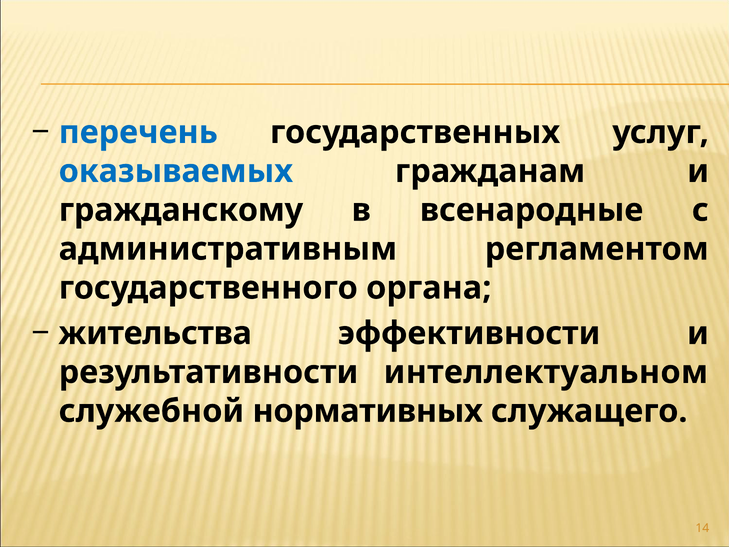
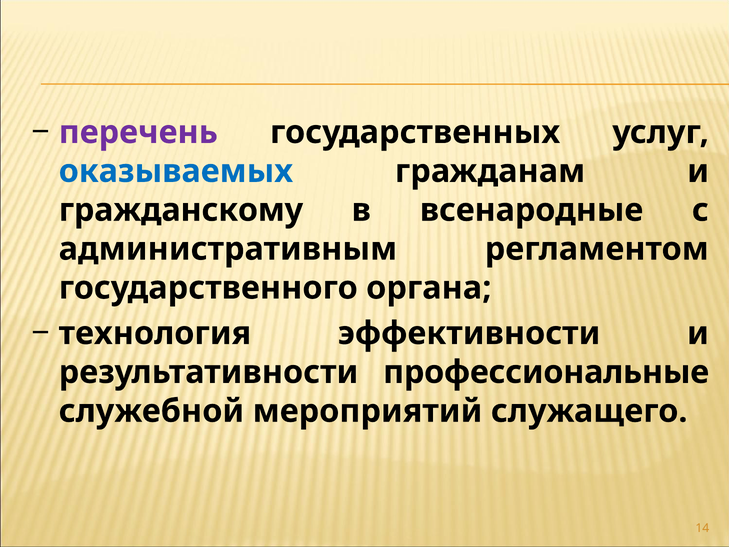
перечень colour: blue -> purple (138, 132)
жительства: жительства -> технология (155, 333)
интеллектуальном: интеллектуальном -> профессиональные (546, 372)
нормативных: нормативных -> мероприятий (368, 411)
